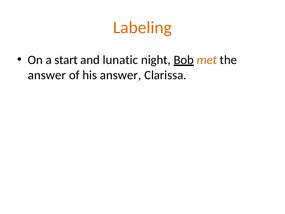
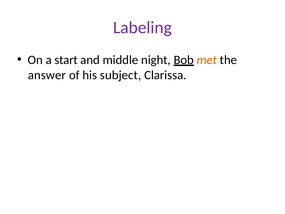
Labeling colour: orange -> purple (142, 28)
lunatic: lunatic -> middle (120, 60)
his answer: answer -> subject (121, 75)
